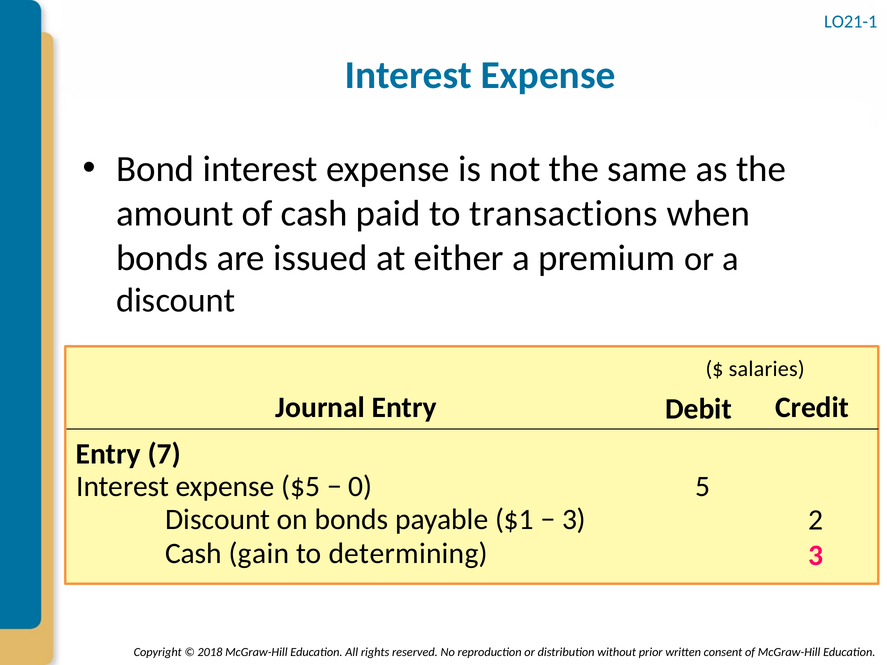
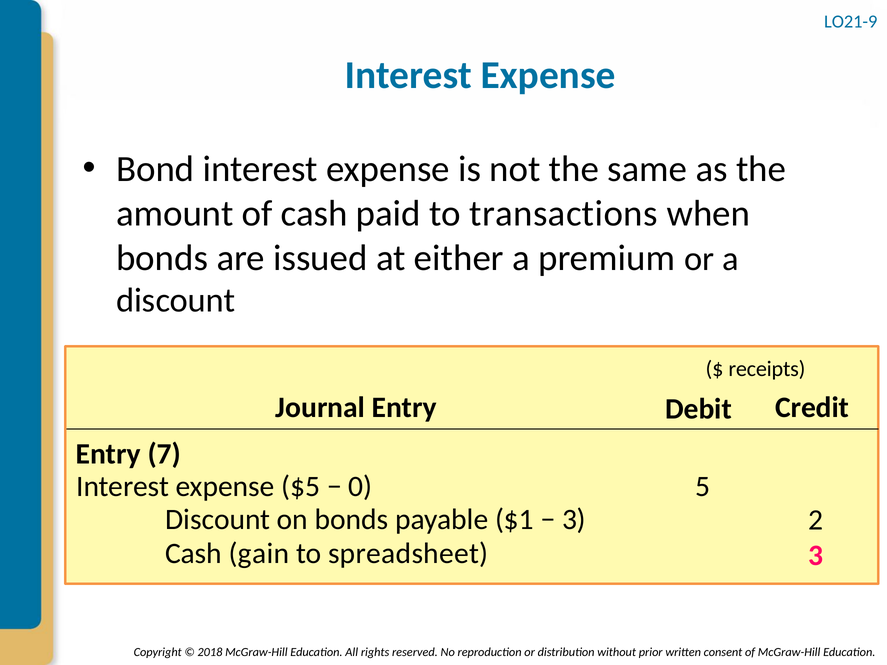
LO21-1: LO21-1 -> LO21-9 (851, 22)
salaries: salaries -> receipts (767, 369)
determining: determining -> spreadsheet (408, 554)
